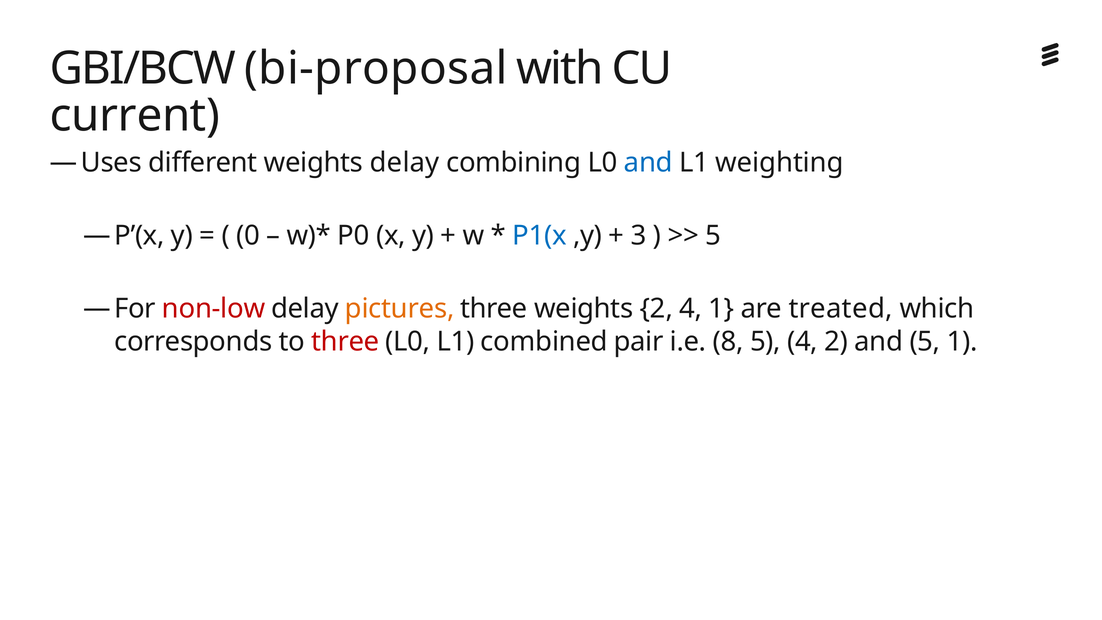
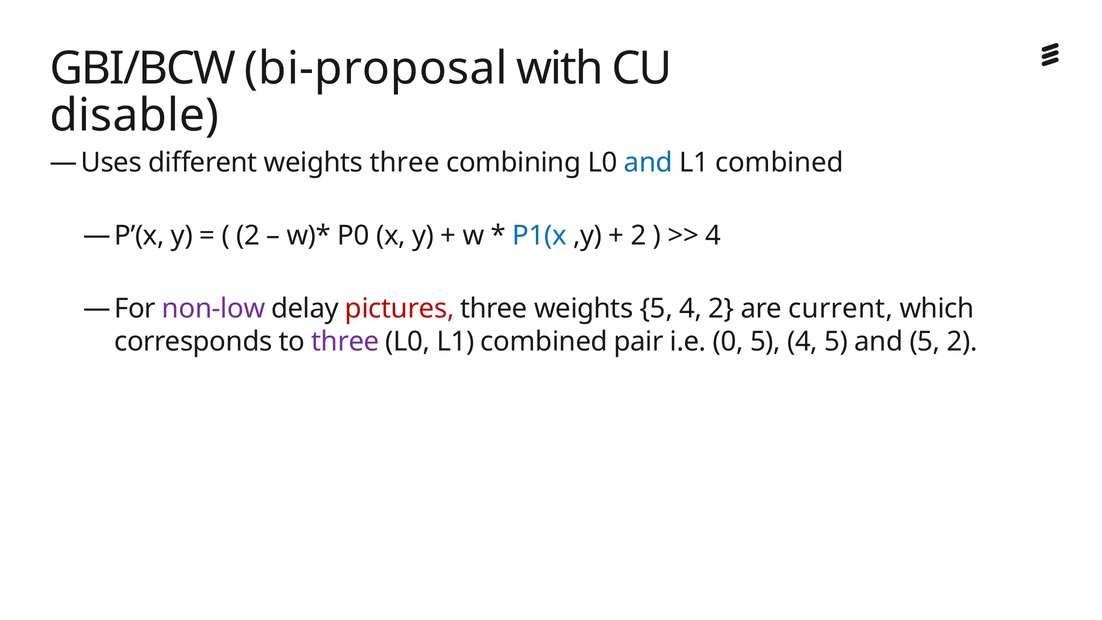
current: current -> disable (135, 115)
weights delay: delay -> three (405, 162)
weighting: weighting -> combined (780, 162)
0: 0 -> 2 (248, 236)
3: 3 -> 2 (639, 236)
5: 5 -> 4 (713, 236)
non-low colour: red -> purple (214, 309)
pictures colour: orange -> red (400, 309)
weights 2: 2 -> 5 (656, 309)
4 1: 1 -> 2 (721, 309)
treated: treated -> current (841, 309)
three colour: red -> purple (345, 342)
8: 8 -> 0 (728, 342)
4 2: 2 -> 5 (836, 342)
5 1: 1 -> 2 (962, 342)
